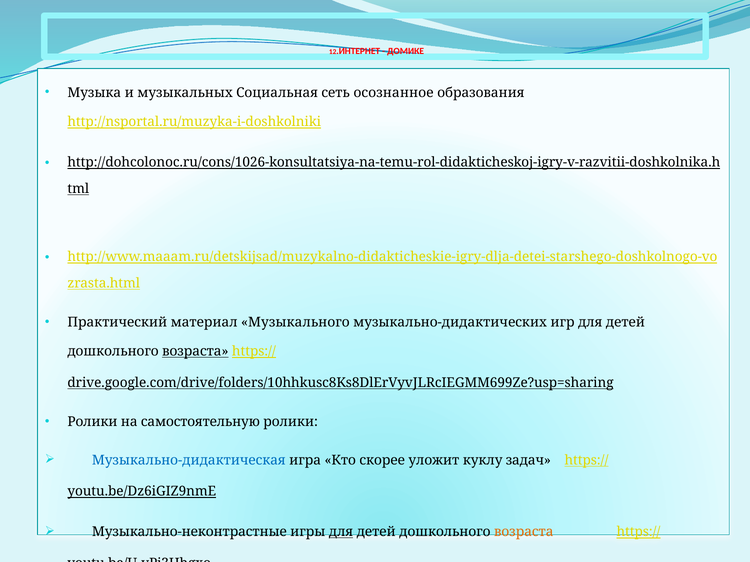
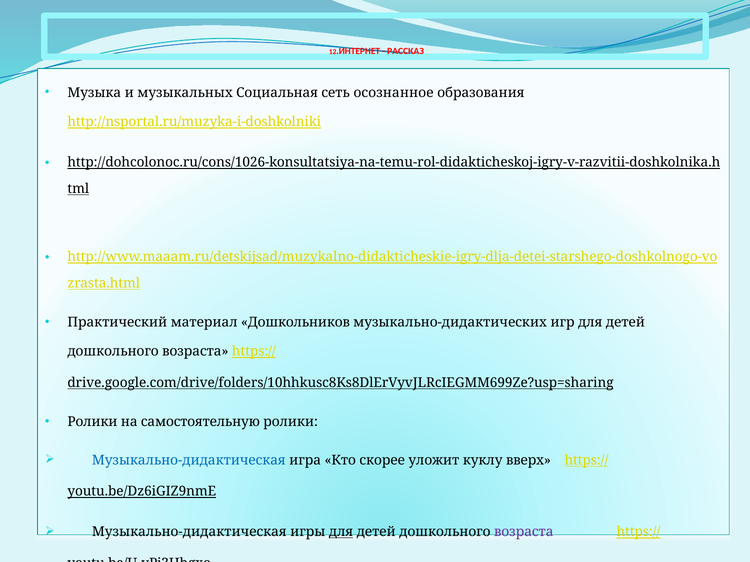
ДОМИКЕ: ДОМИКЕ -> РАССКАЗ (406, 51)
Музыкального: Музыкального -> Дошкольников (295, 323)
возраста underline: present -> none (195, 352)
задач: задач -> вверх (528, 461)
Музыкально-неконтрастные: Музыкально-неконтрастные -> Музыкально-дидактическая (189, 532)
возраста colour: orange -> purple (524, 532)
